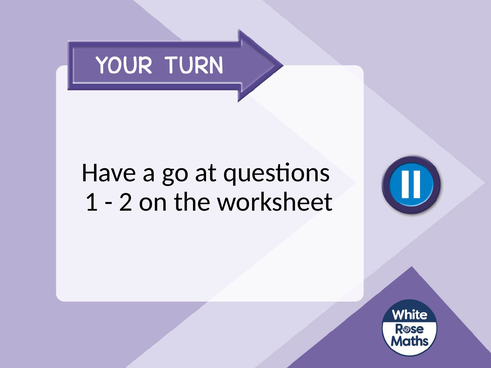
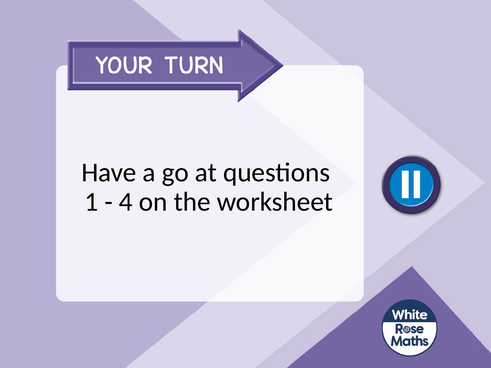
2: 2 -> 4 (126, 202)
